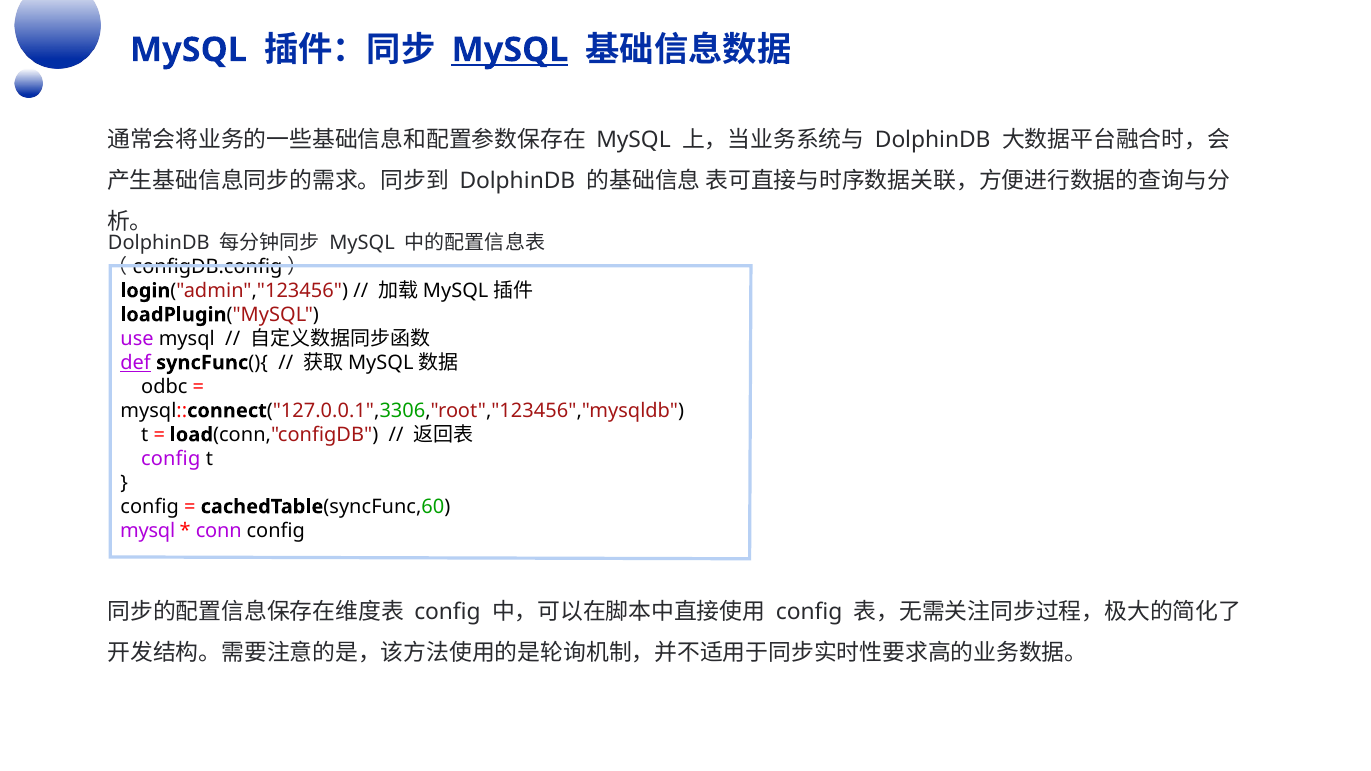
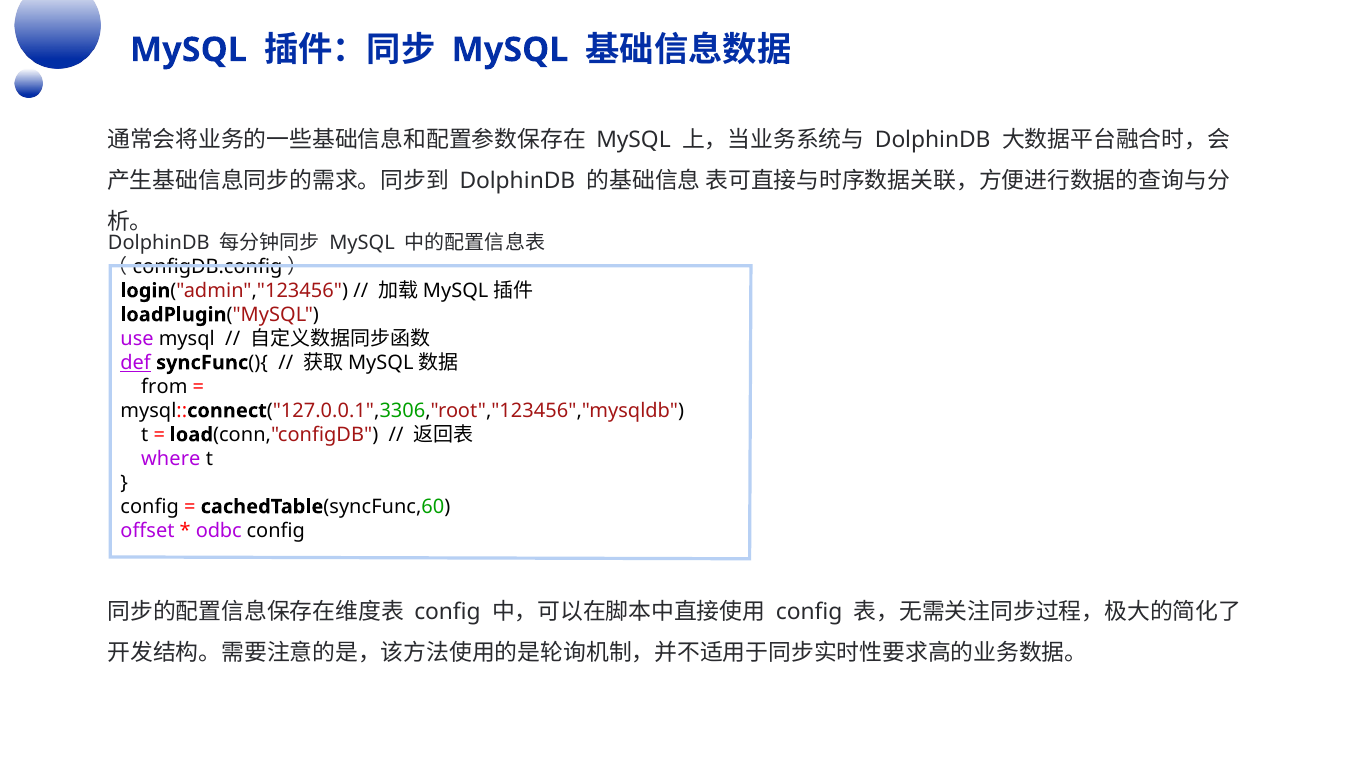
MySQL underline: present -> none (510, 50)
odbc: odbc -> from (164, 387)
config: config -> where (171, 459)
mysql: mysql -> offset (147, 531)
conn: conn -> odbc (219, 531)
